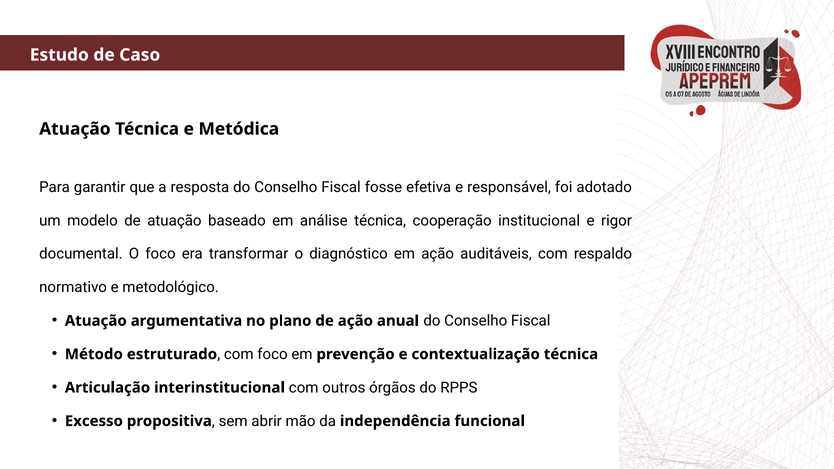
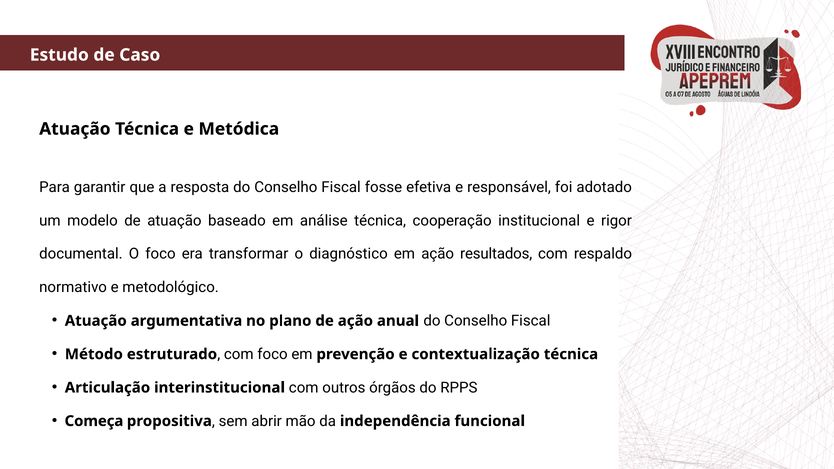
auditáveis: auditáveis -> resultados (496, 254)
Excesso: Excesso -> Começa (94, 421)
